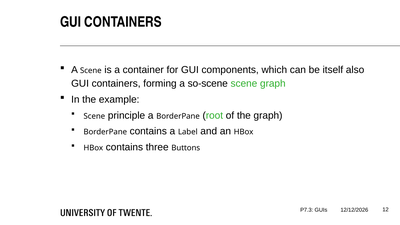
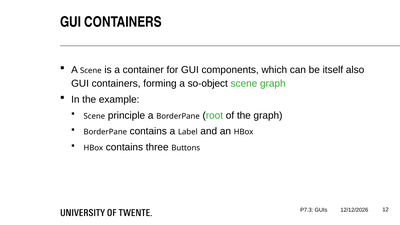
so-scene: so-scene -> so-object (208, 84)
